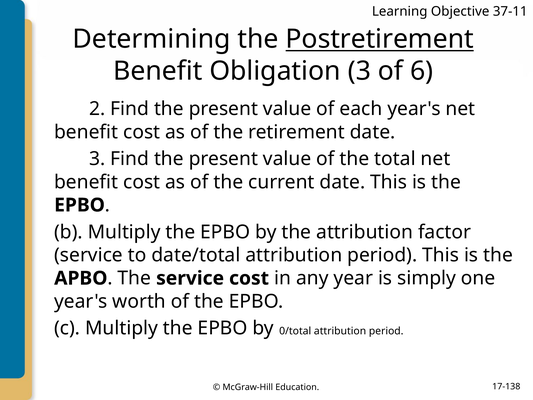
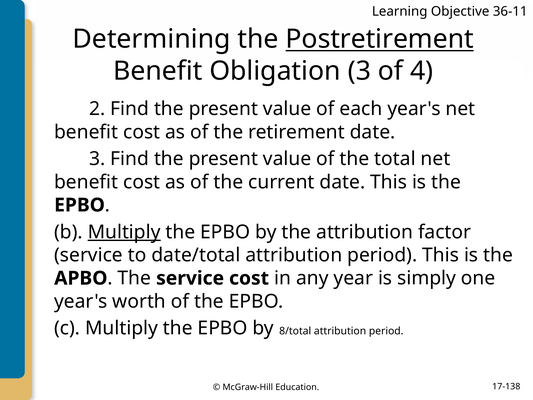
37-11: 37-11 -> 36-11 (510, 11)
6: 6 -> 4 (422, 71)
Multiply underline: none -> present (124, 232)
0/total: 0/total -> 8/total (295, 331)
